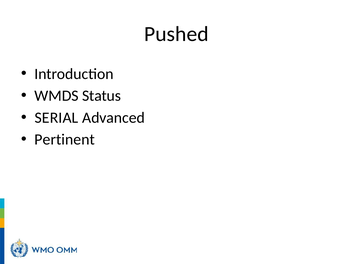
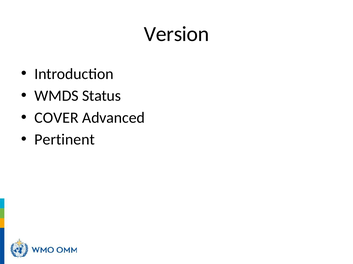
Pushed: Pushed -> Version (177, 34)
SERIAL: SERIAL -> COVER (56, 118)
